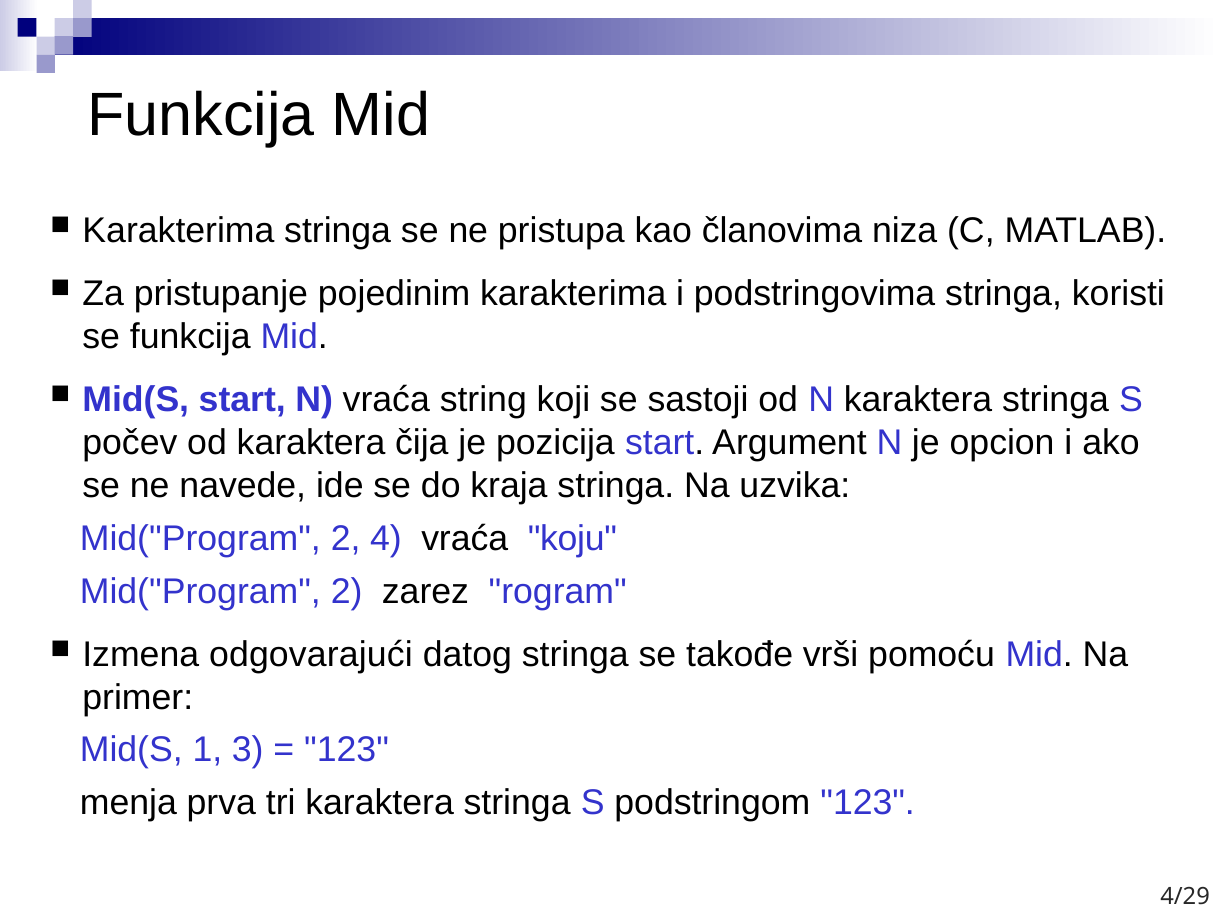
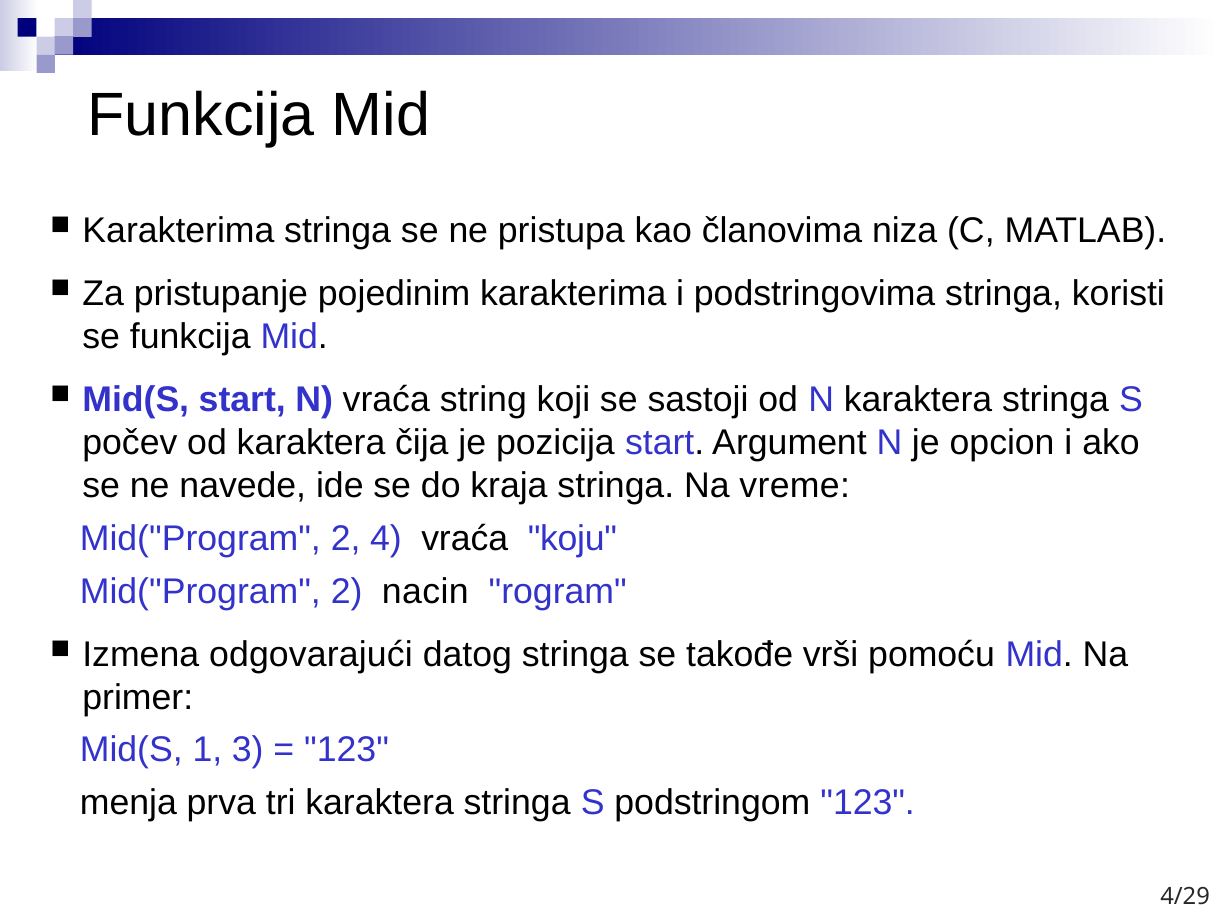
uzvika: uzvika -> vreme (795, 485)
zarez: zarez -> nacin (425, 591)
